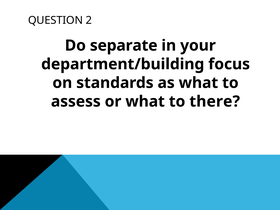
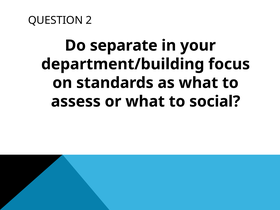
there: there -> social (215, 101)
